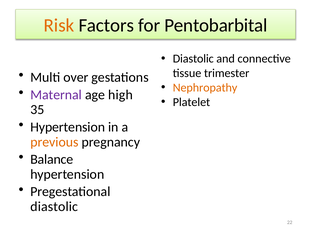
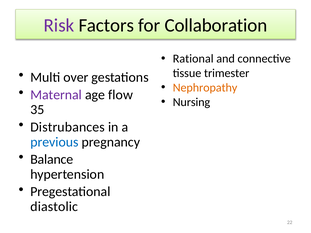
Risk colour: orange -> purple (59, 25)
Pentobarbital: Pentobarbital -> Collaboration (216, 25)
Diastolic: Diastolic -> Rational (193, 59)
high: high -> flow (121, 95)
Platelet: Platelet -> Nursing (191, 102)
Hypertension: Hypertension -> Distrubances (68, 127)
previous colour: orange -> blue (54, 142)
